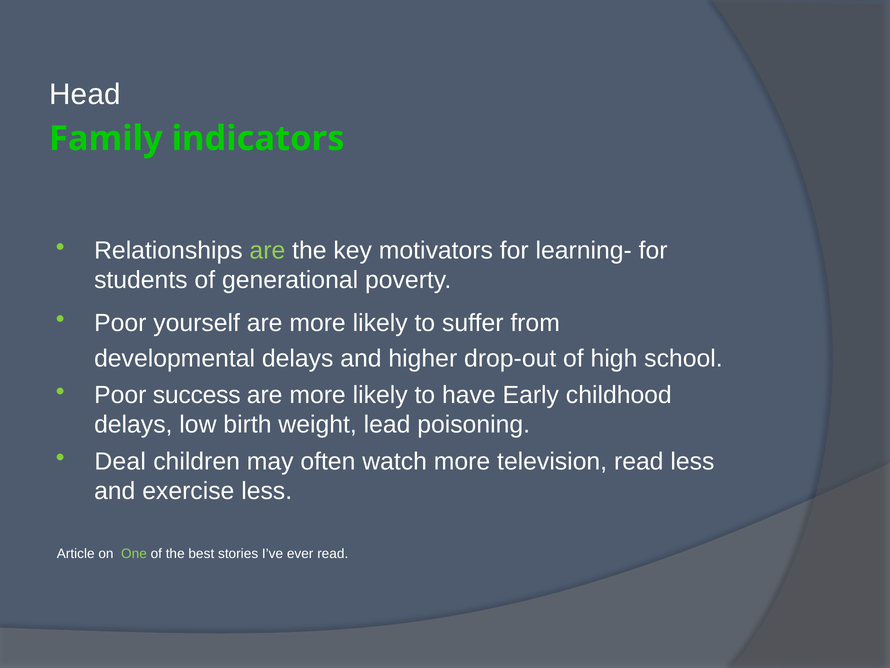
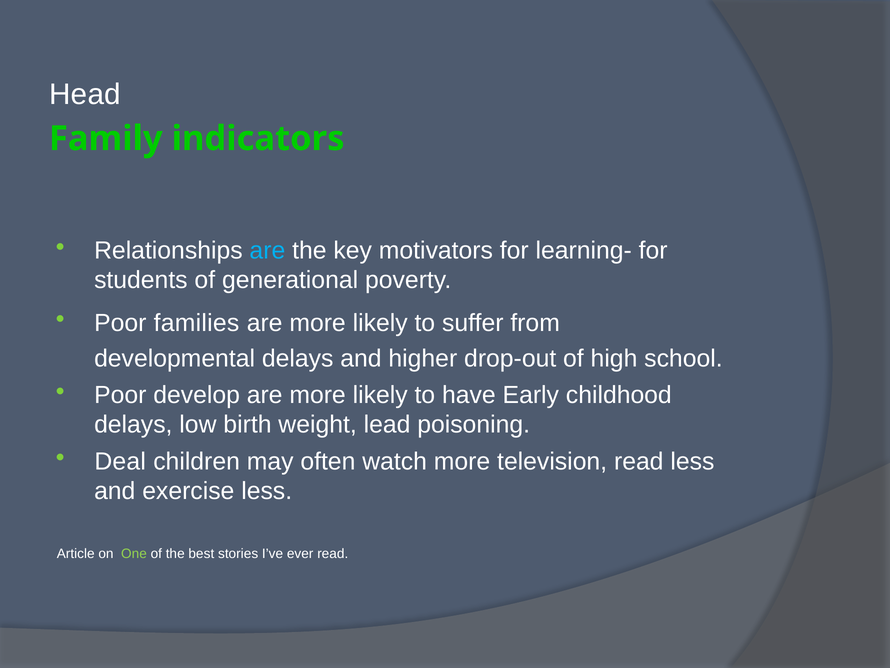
are colour: light green -> light blue (267, 250)
yourself: yourself -> families (197, 323)
success: success -> develop (197, 395)
